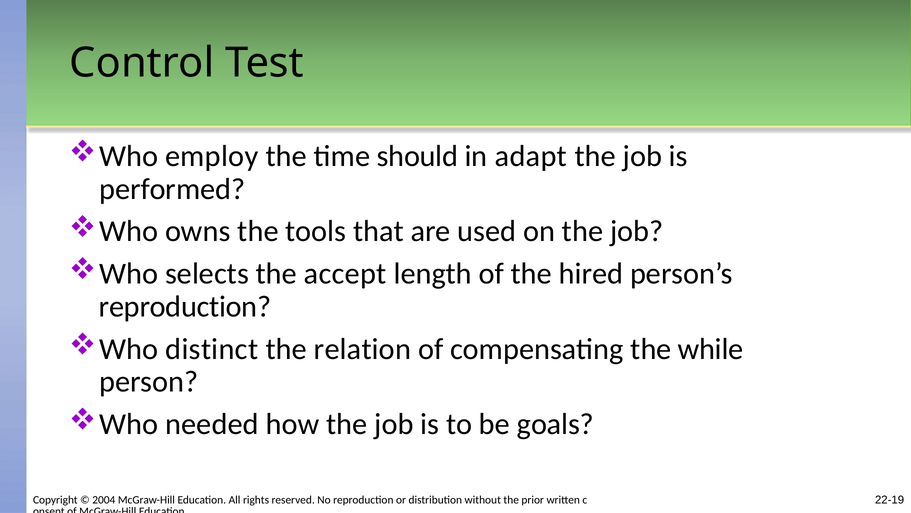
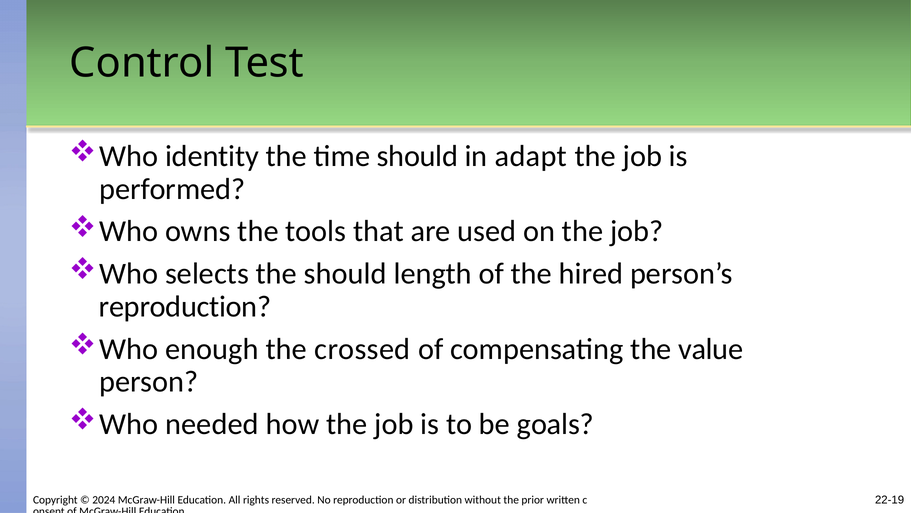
employ: employ -> identity (212, 156)
the accept: accept -> should (345, 273)
distinct: distinct -> enough (212, 349)
relation: relation -> crossed (362, 349)
while: while -> value (711, 349)
2004: 2004 -> 2024 (104, 499)
